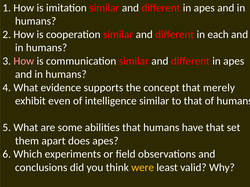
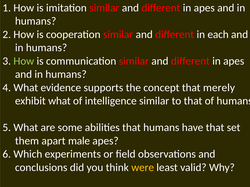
How colour: pink -> light green (24, 61)
exhibit even: even -> what (59, 101)
does: does -> male (79, 141)
